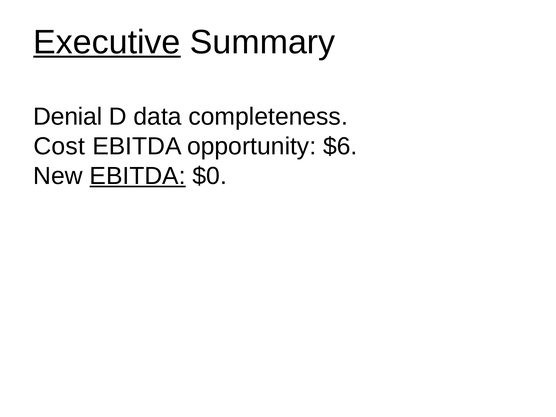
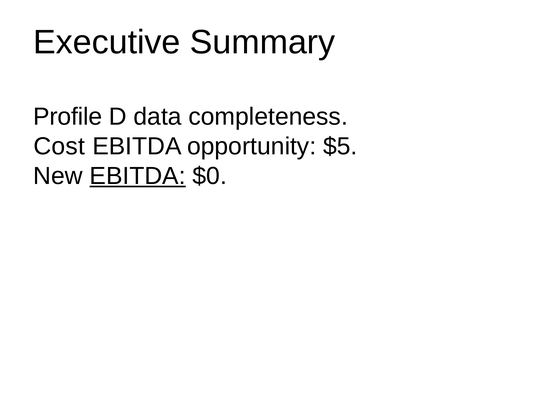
Executive underline: present -> none (107, 42)
Denial: Denial -> Profile (68, 117)
$6: $6 -> $5 (340, 146)
